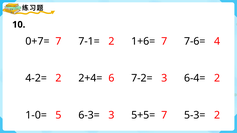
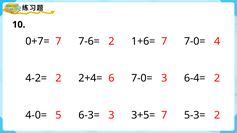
7-1=: 7-1= -> 7-6= (89, 41)
1+6= 7-6=: 7-6= -> 7-0= (195, 41)
2+4= 7-2=: 7-2= -> 7-0= (142, 78)
1-0=: 1-0= -> 4-0= (36, 115)
5+5=: 5+5= -> 3+5= (143, 115)
